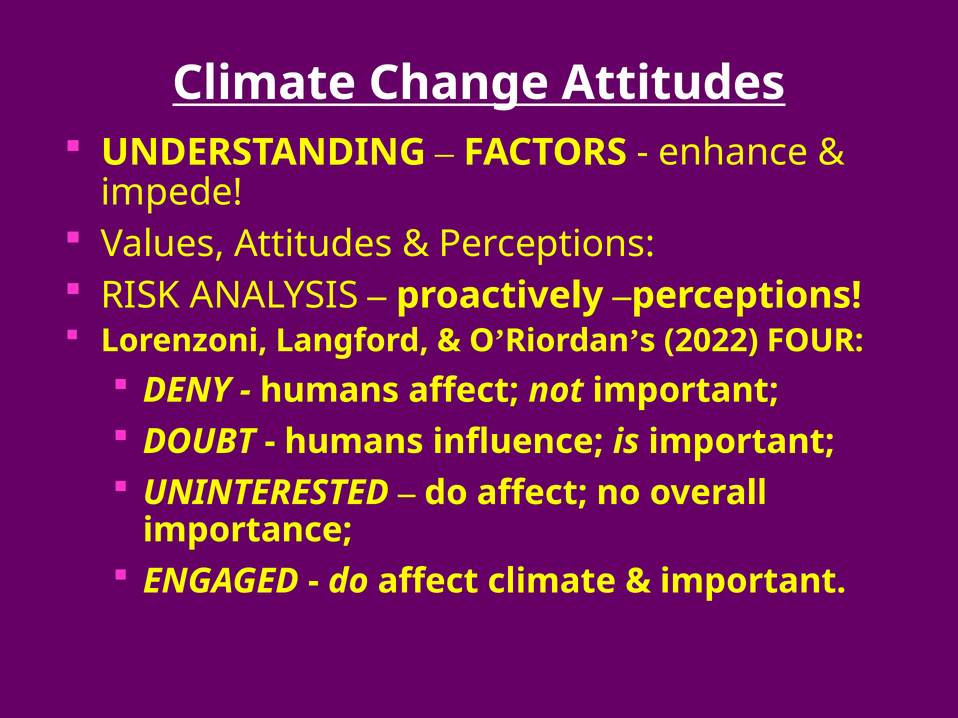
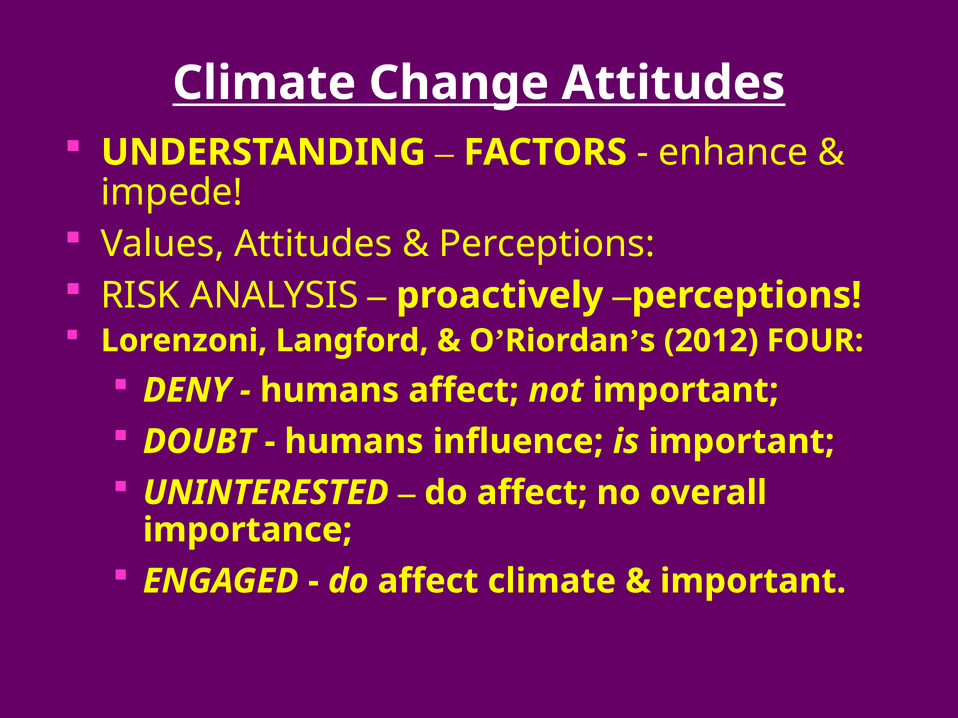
2022: 2022 -> 2012 (711, 341)
